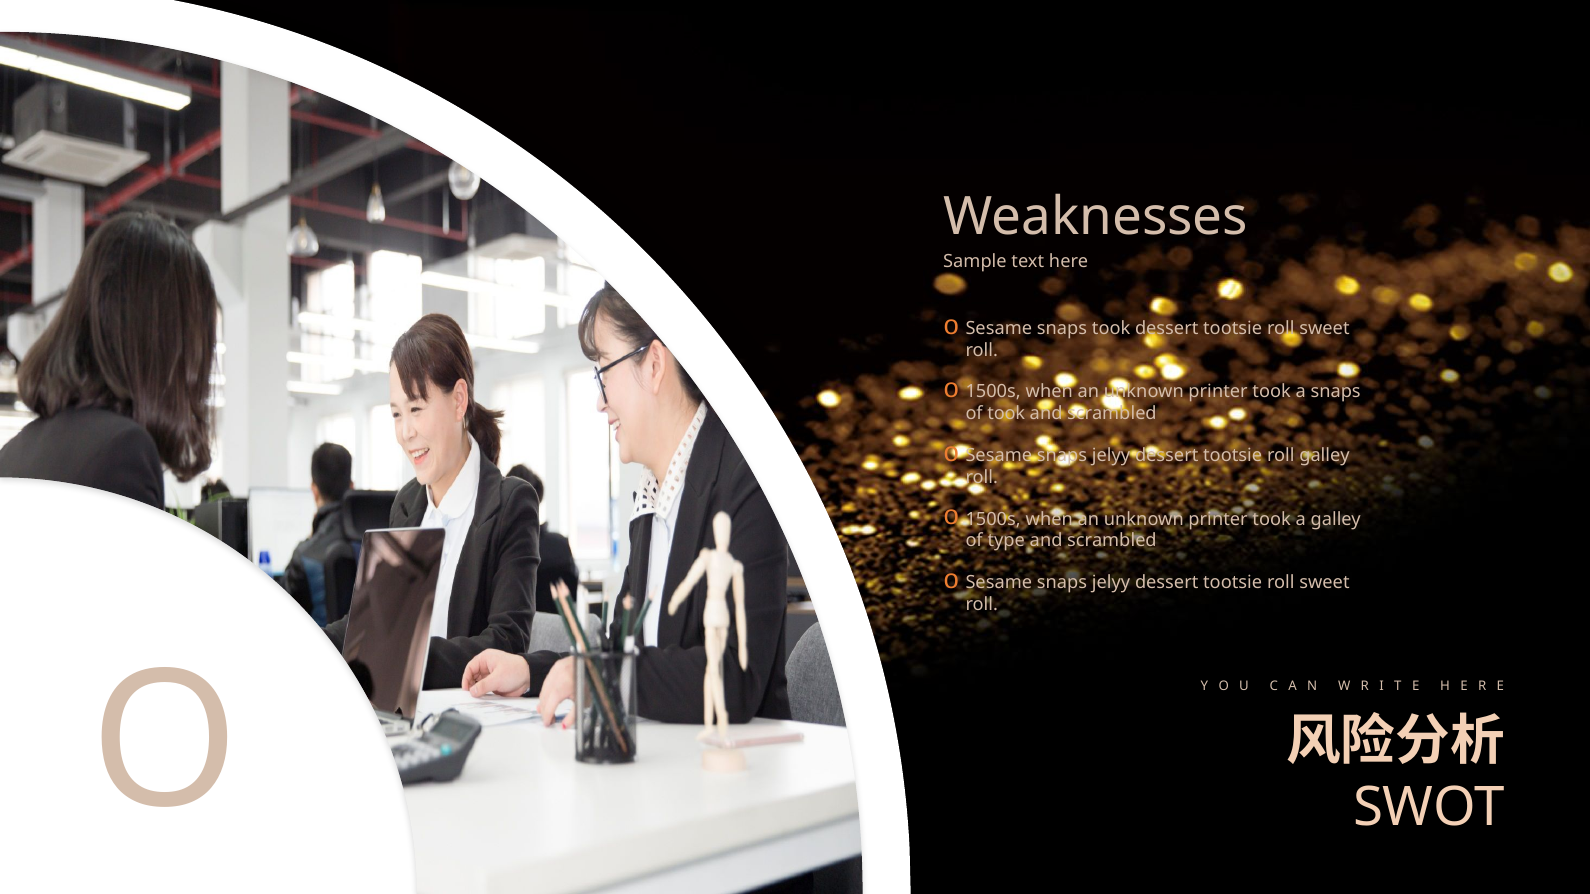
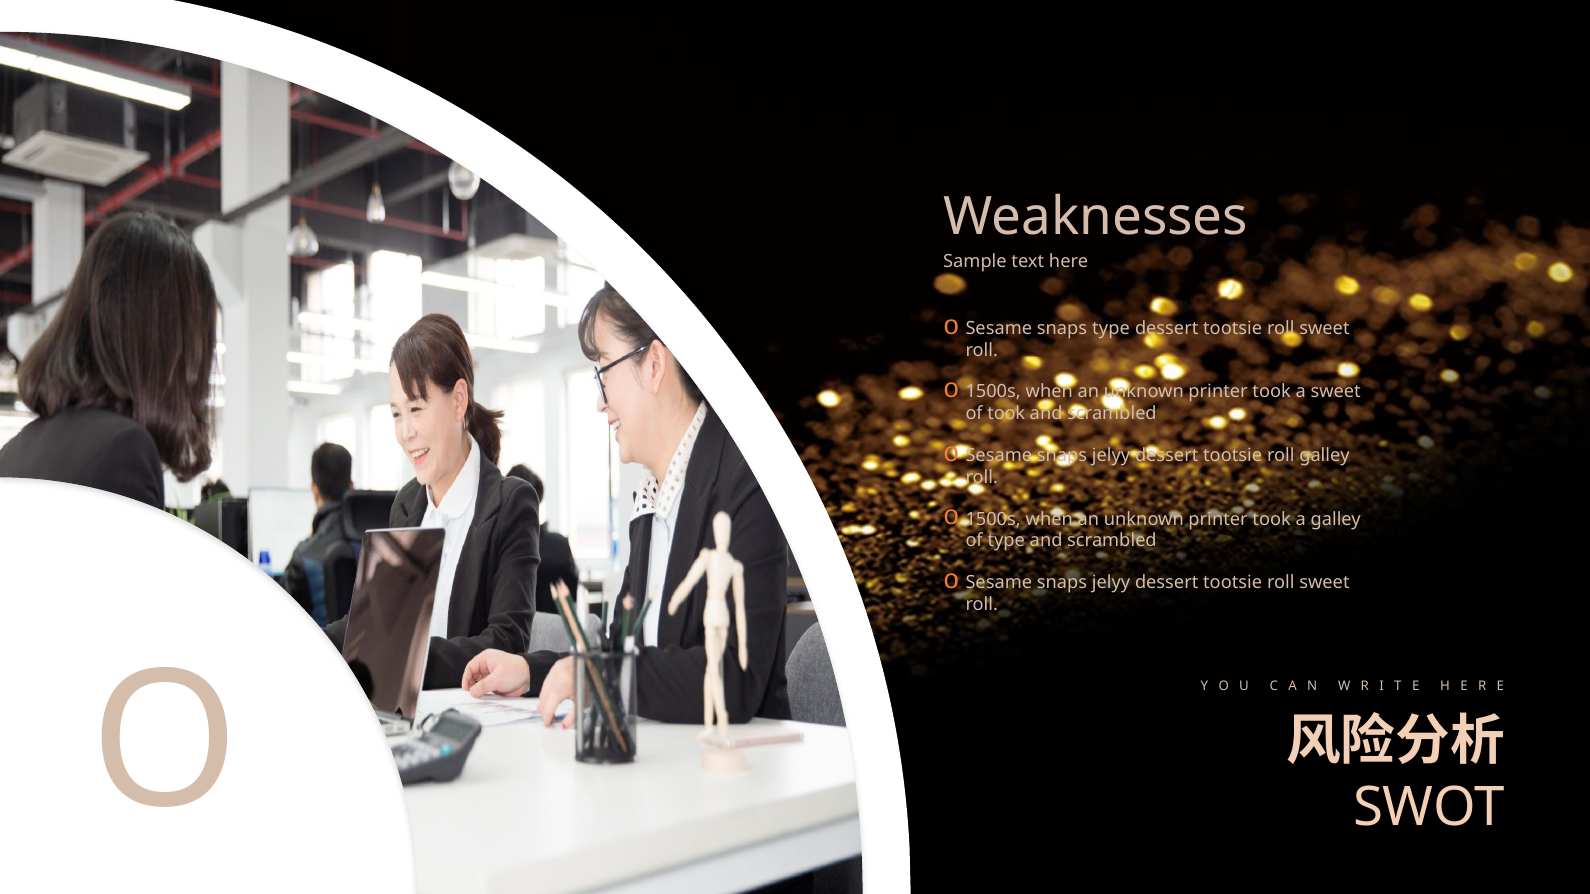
snaps took: took -> type (1111, 328)
a snaps: snaps -> sweet (1336, 392)
